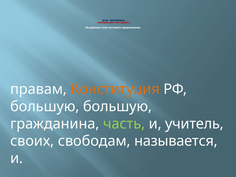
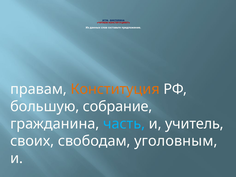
большую большую: большую -> собрание (118, 106)
часть colour: light green -> light blue (124, 124)
называется: называется -> уголовным (176, 141)
